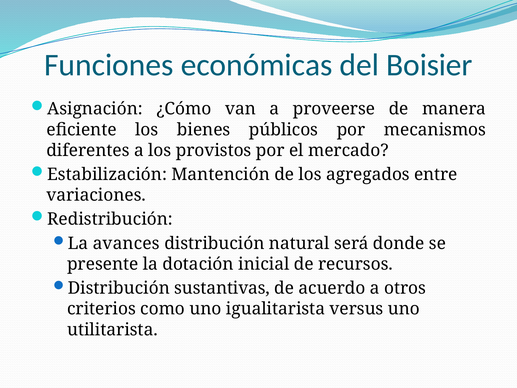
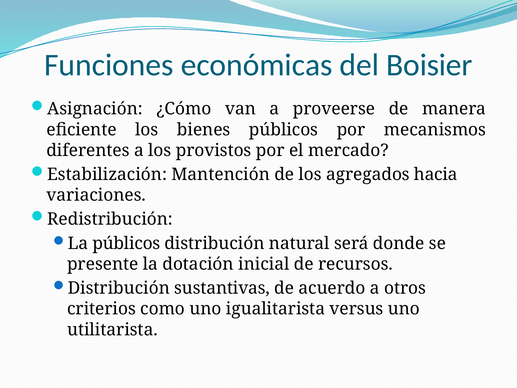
entre: entre -> hacia (436, 174)
La avances: avances -> públicos (126, 243)
